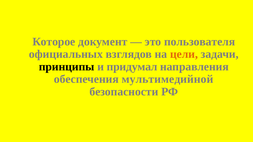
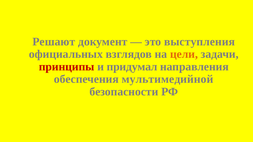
Которое: Которое -> Решают (54, 42)
пользователя: пользователя -> выступления (200, 42)
принципы colour: black -> red (67, 67)
